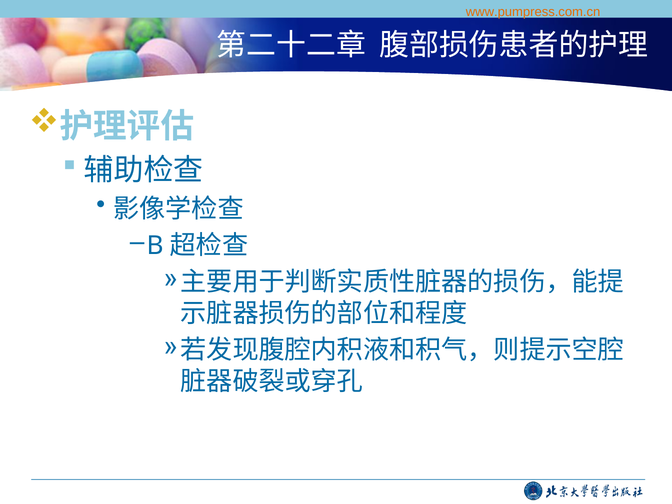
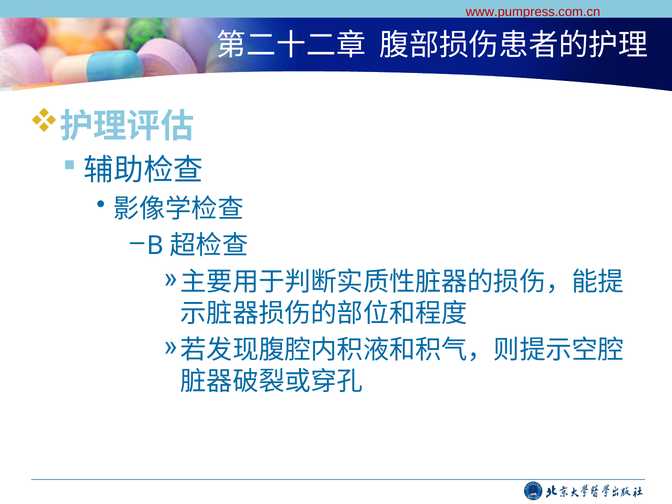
www.pumpress.com.cn colour: orange -> red (533, 12)
